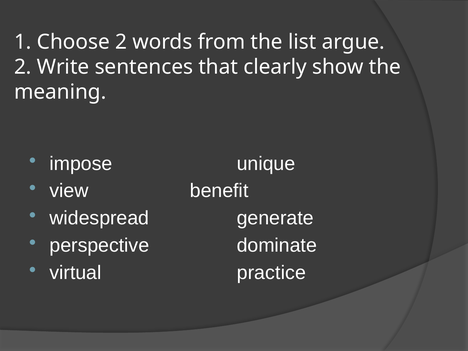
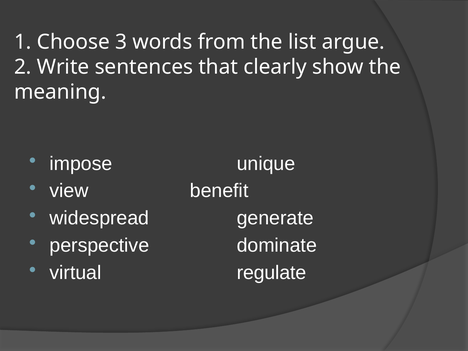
Choose 2: 2 -> 3 (121, 42)
practice: practice -> regulate (271, 273)
